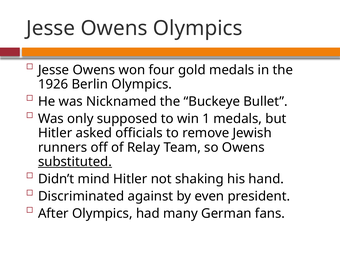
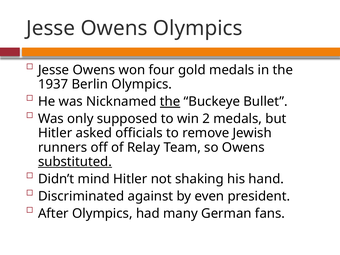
1926: 1926 -> 1937 (53, 84)
the underline: none -> present (170, 102)
1: 1 -> 2 (206, 119)
